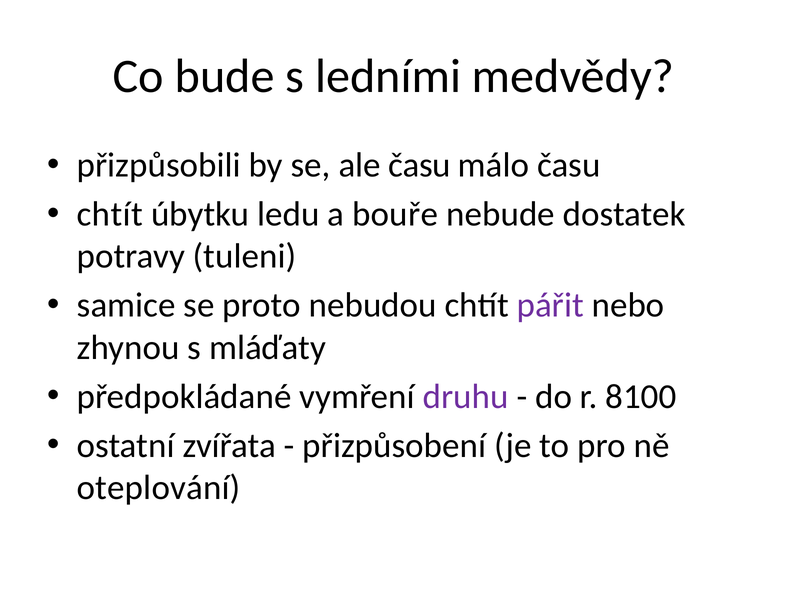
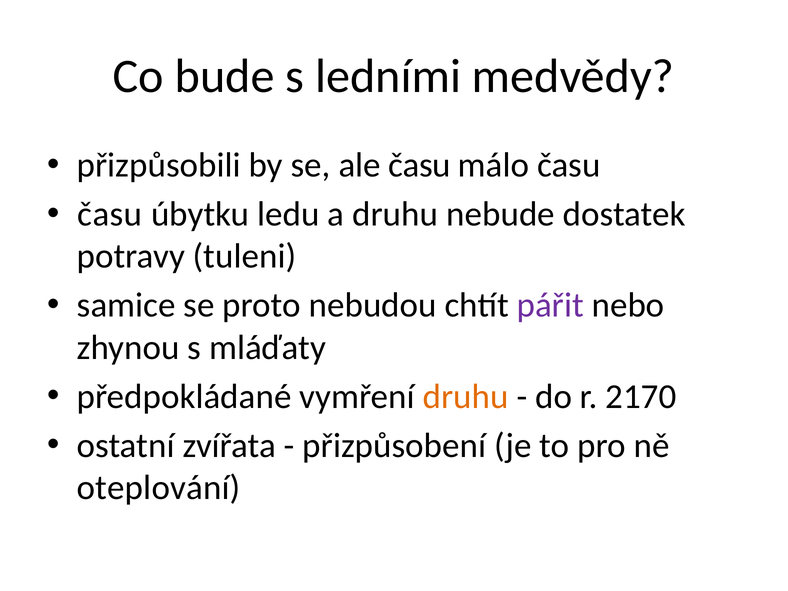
chtít: chtít -> času (110, 214)
a bouře: bouře -> druhu (395, 214)
druhu colour: purple -> orange (466, 397)
8100: 8100 -> 2170 (641, 397)
